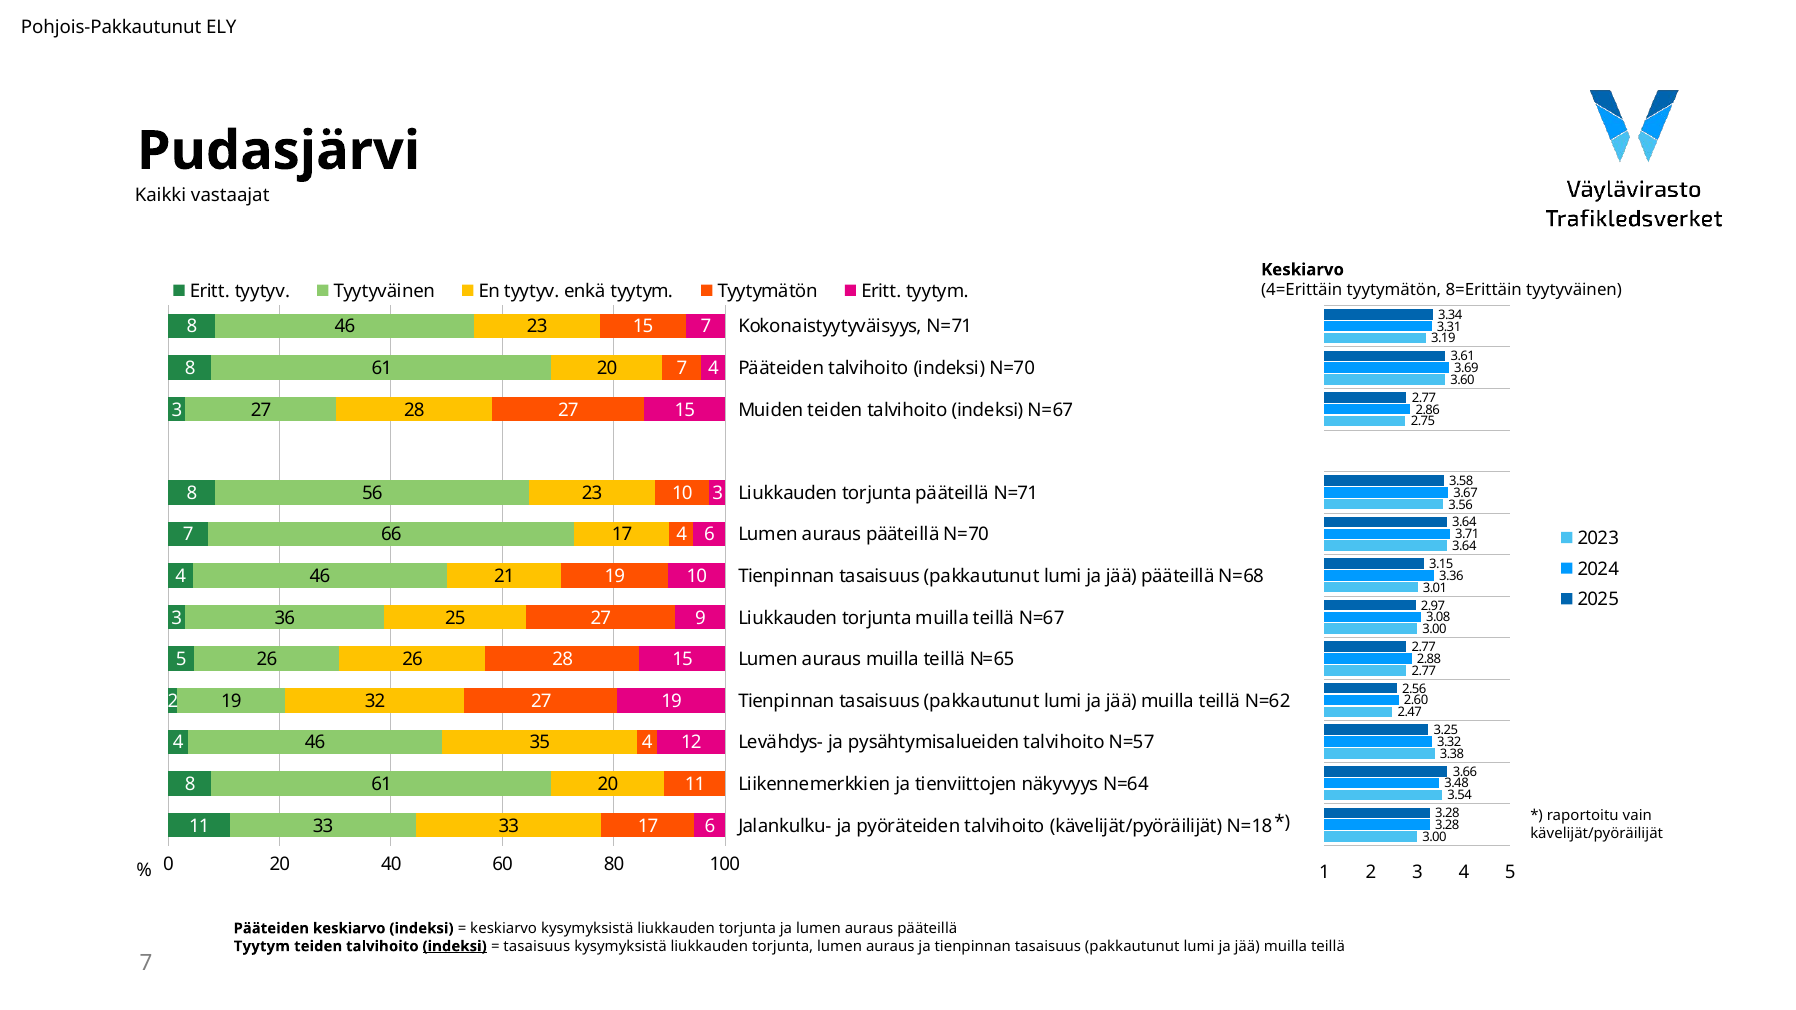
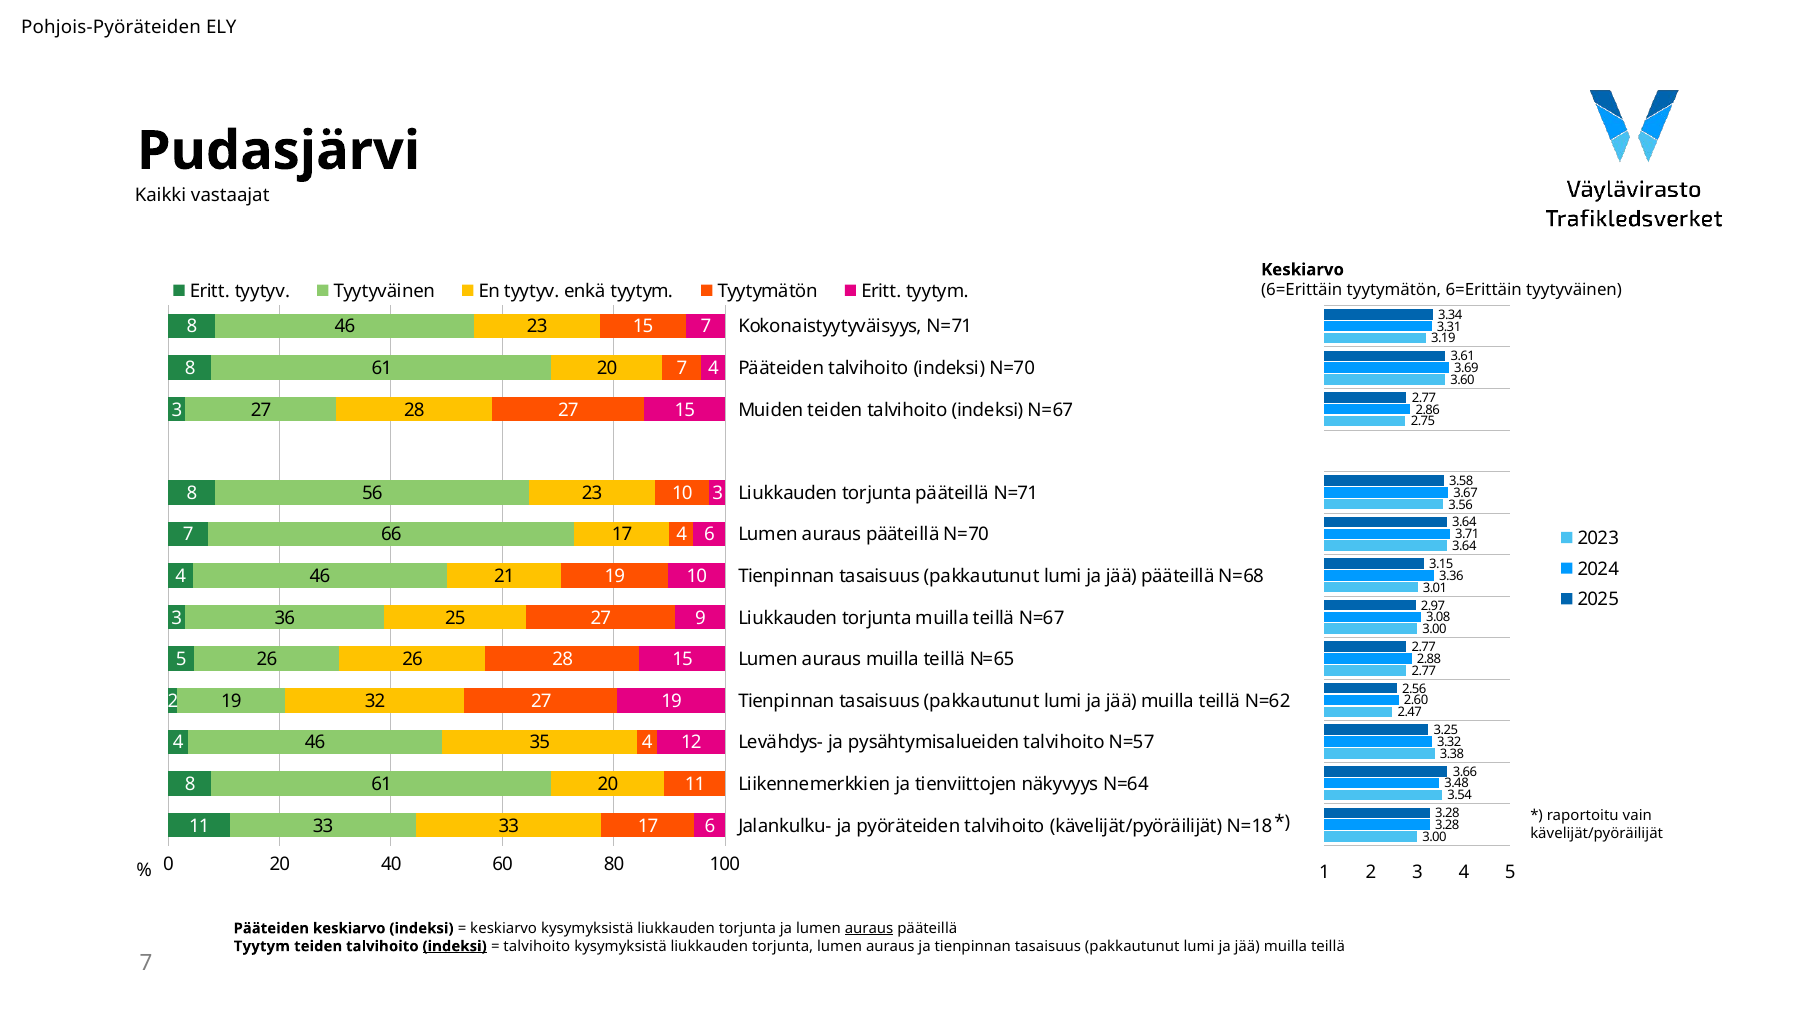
Pohjois-Pakkautunut: Pohjois-Pakkautunut -> Pohjois-Pyöräteiden (111, 28)
4=Erittäin: 4=Erittäin -> 6=Erittäin (1302, 290)
tyytymätön 8=Erittäin: 8=Erittäin -> 6=Erittäin (1484, 290)
auraus underline: none -> present (869, 929)
tasaisuus: tasaisuus -> talvihoito (537, 946)
